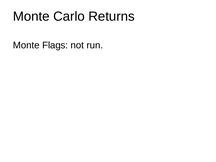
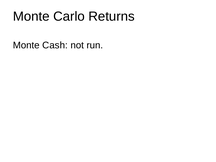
Flags: Flags -> Cash (55, 45)
